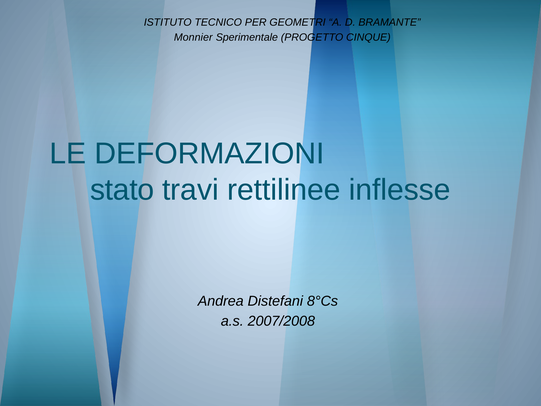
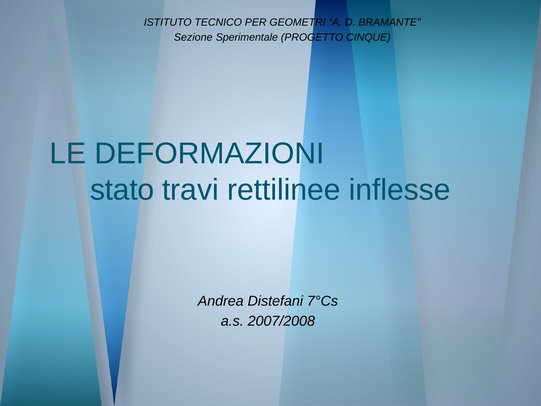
Monnier: Monnier -> Sezione (193, 37)
8°Cs: 8°Cs -> 7°Cs (323, 301)
